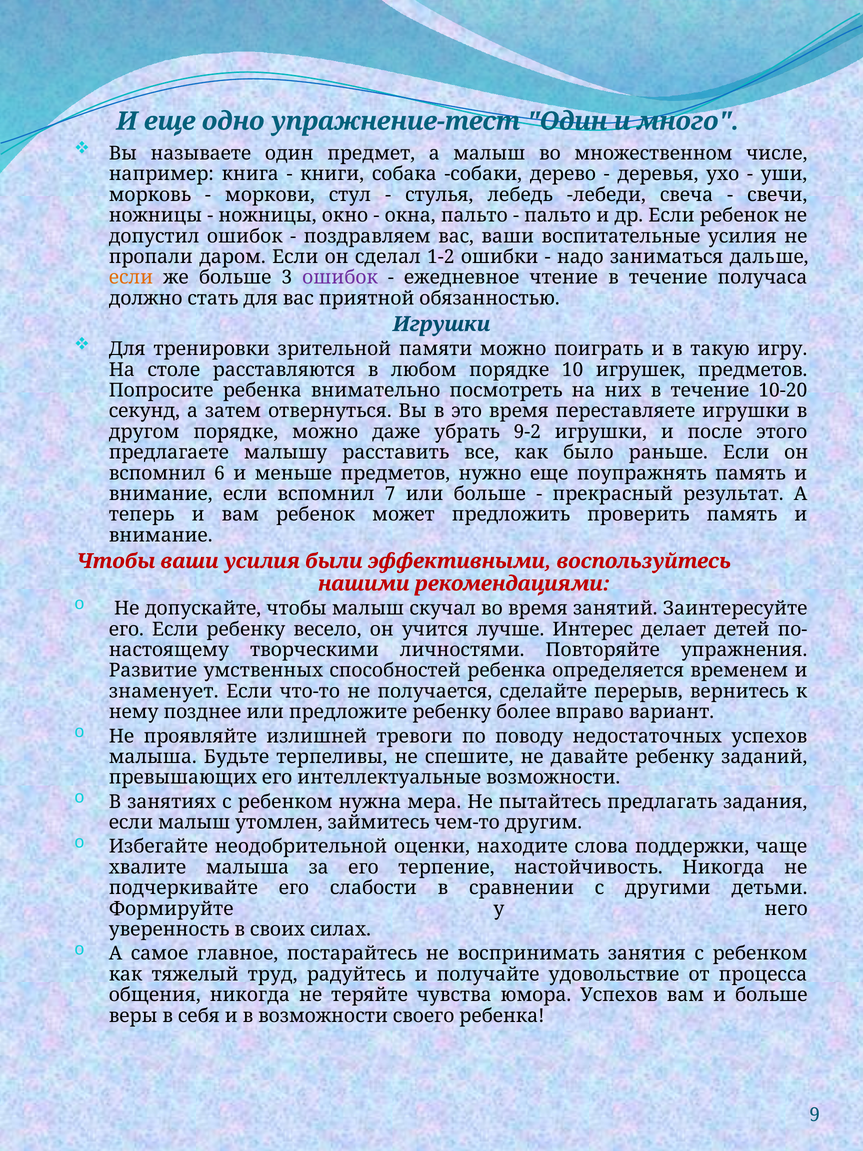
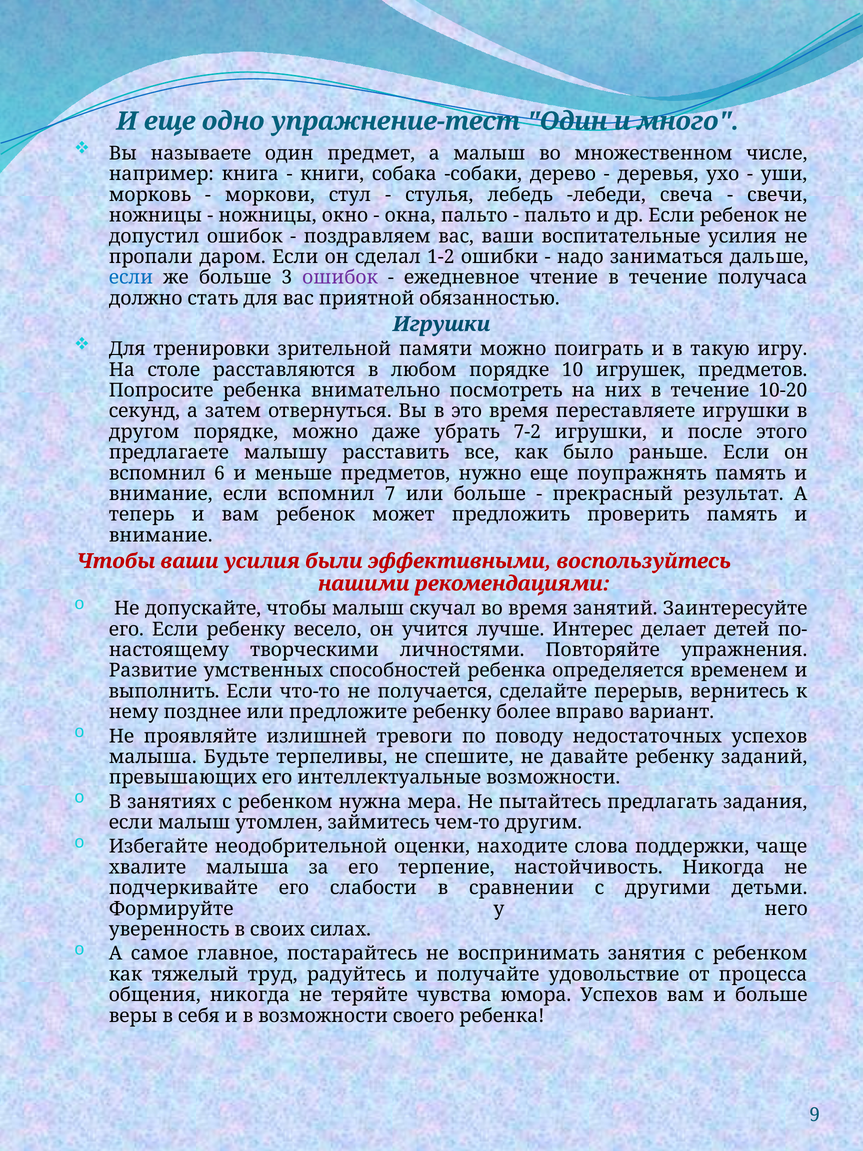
если colour: orange -> blue (131, 278)
9-2: 9-2 -> 7-2 (527, 432)
знаменует: знаменует -> выполнить (164, 691)
